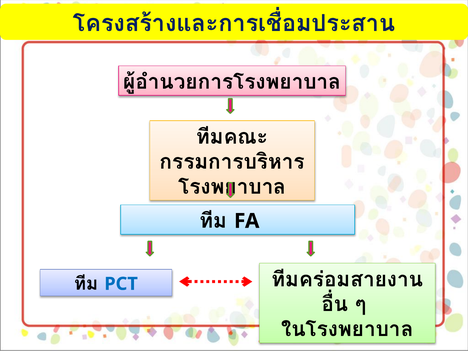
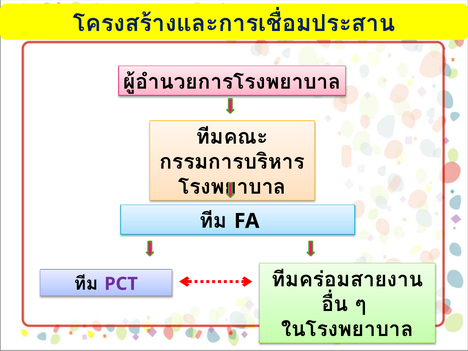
PCT colour: blue -> purple (121, 284)
